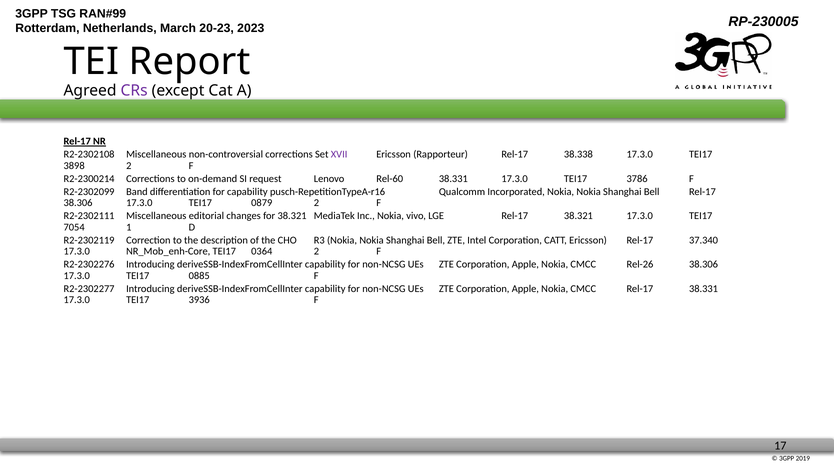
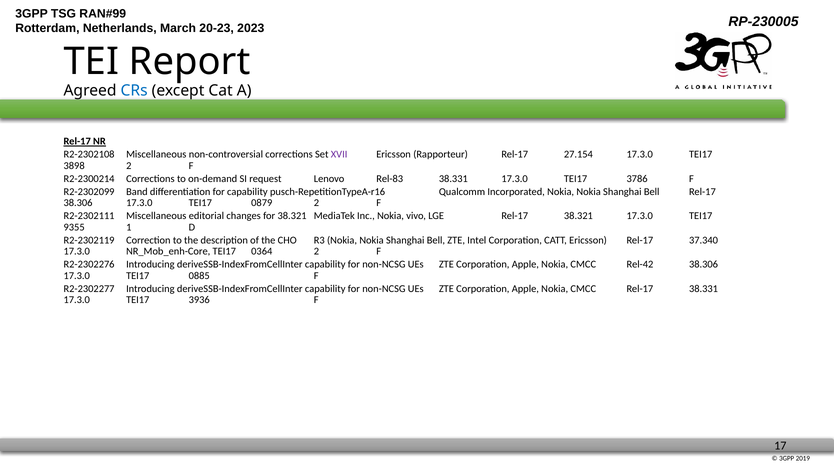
CRs colour: purple -> blue (134, 91)
38.338: 38.338 -> 27.154 (578, 154)
Rel-60: Rel-60 -> Rel-83 (390, 179)
7054: 7054 -> 9355 (74, 227)
Rel-26: Rel-26 -> Rel-42 (640, 264)
